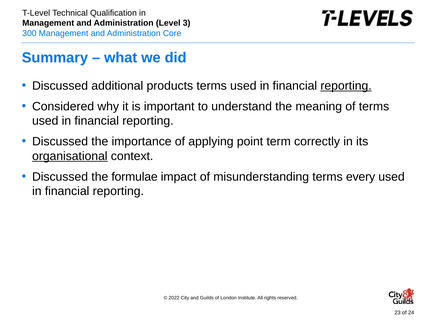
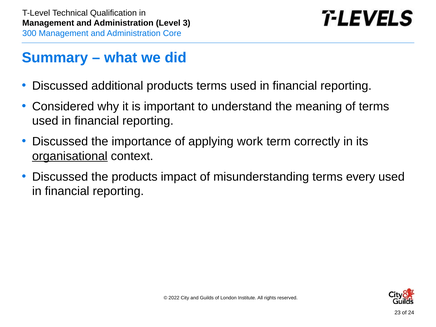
reporting underline: present -> none (346, 86)
point: point -> work (250, 142)
the formulae: formulae -> products (135, 177)
